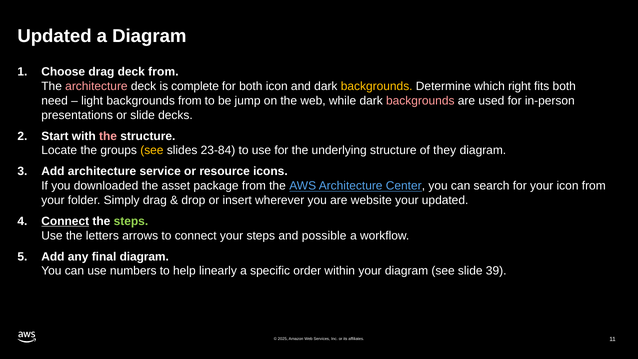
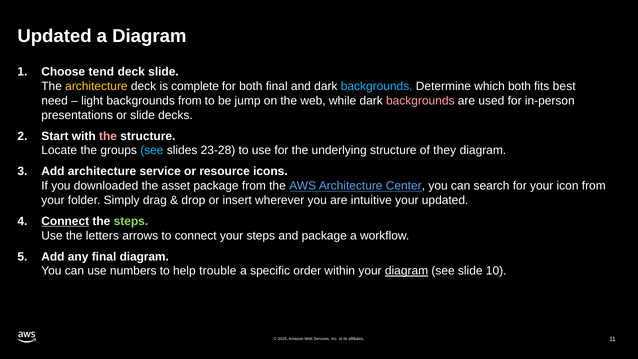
Choose drag: drag -> tend (101, 72)
deck from: from -> slide (163, 72)
architecture colour: pink -> yellow (96, 86)
both icon: icon -> final (277, 86)
backgrounds colour: yellow -> light blue (377, 86)
which right: right -> both (520, 86)
fits both: both -> best (564, 86)
see colour: yellow -> light blue (152, 150)
23-84: 23-84 -> 23-28 (218, 150)
website: website -> intuitive (371, 200)
and possible: possible -> package (324, 235)
linearly: linearly -> trouble (218, 271)
diagram underline: none -> present (407, 271)
39: 39 -> 10 (496, 271)
